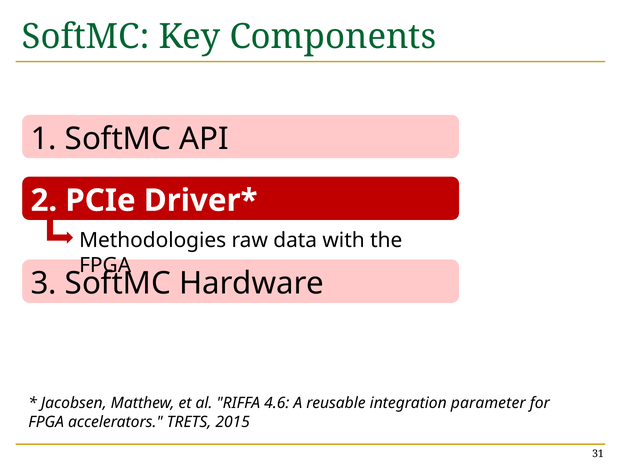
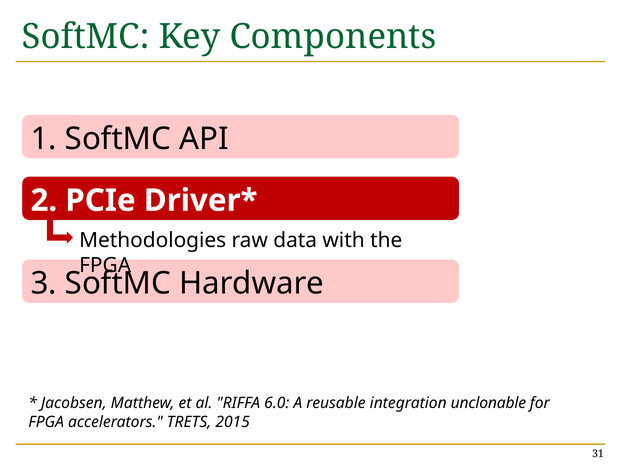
4.6: 4.6 -> 6.0 (277, 403)
parameter: parameter -> unclonable (488, 403)
